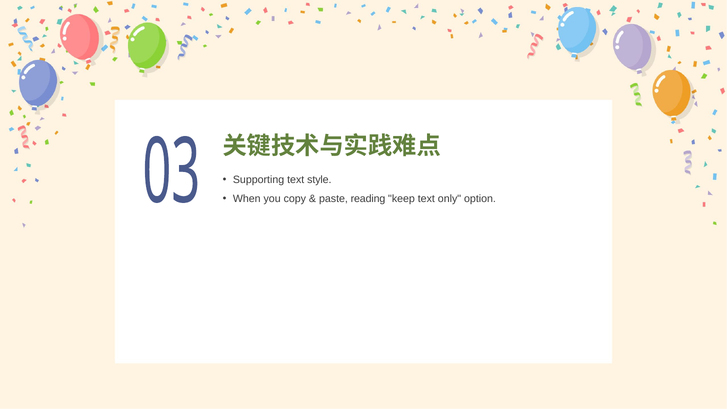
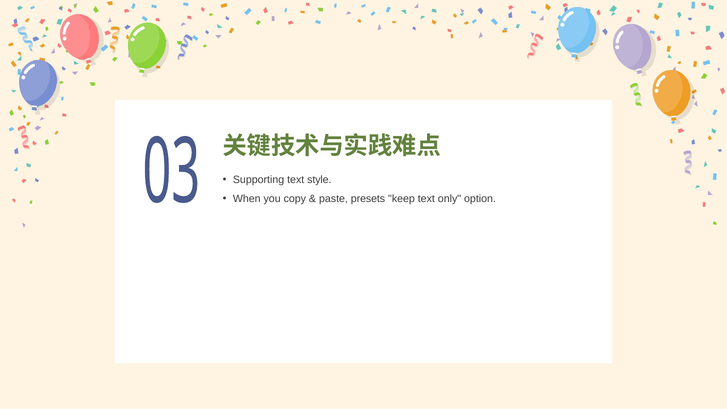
reading: reading -> presets (368, 199)
